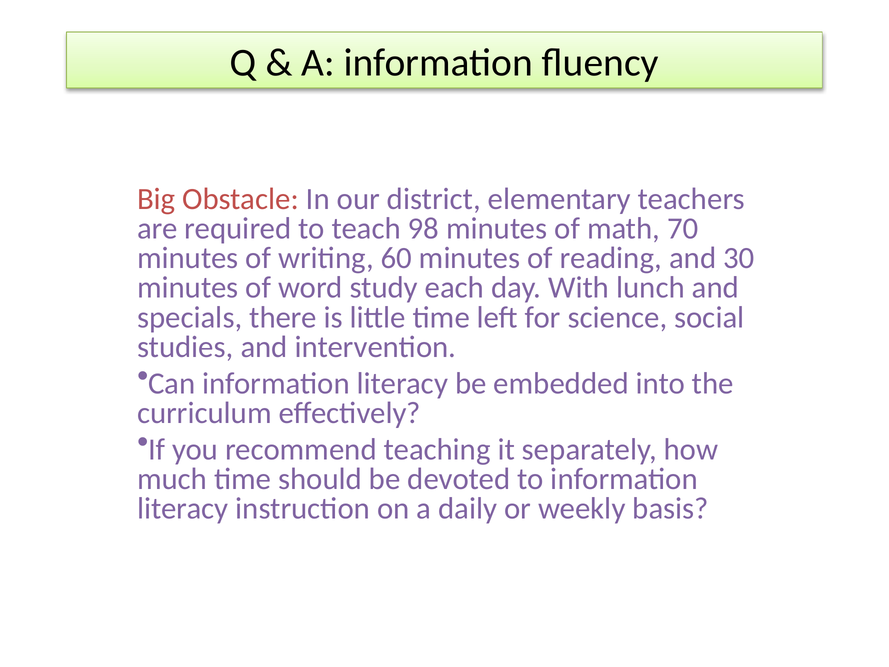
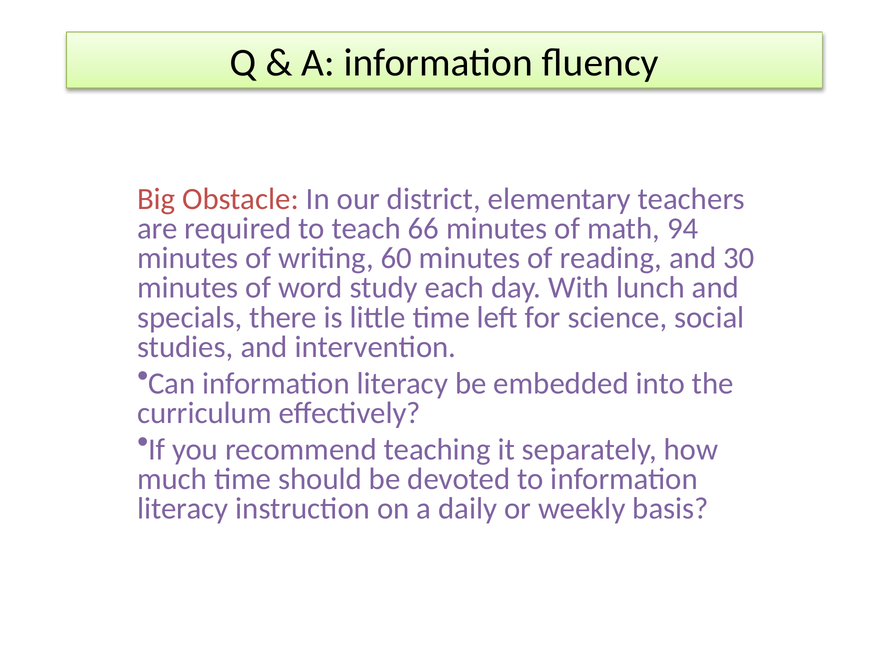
98: 98 -> 66 (423, 228)
70: 70 -> 94 (683, 228)
